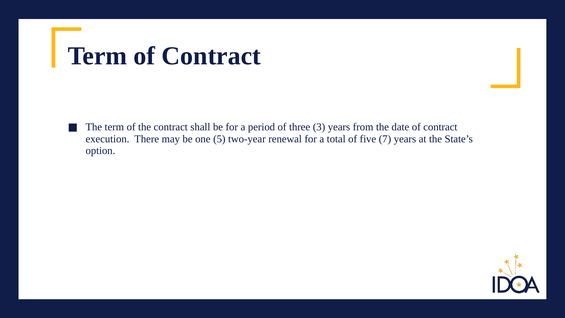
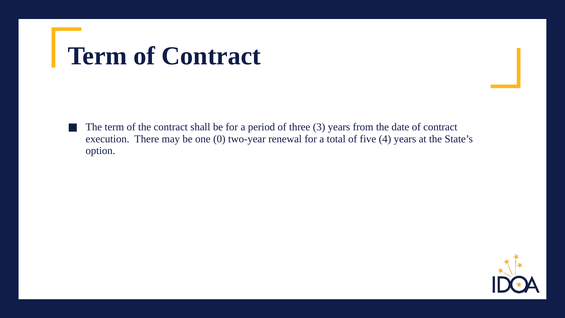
5: 5 -> 0 (219, 139)
7: 7 -> 4 (385, 139)
